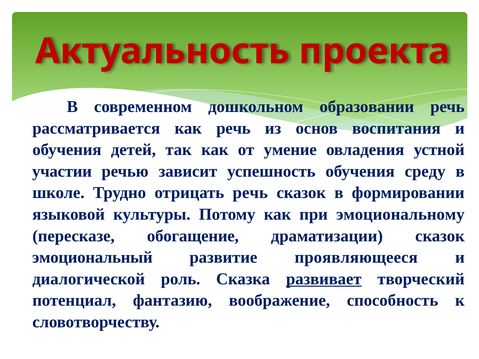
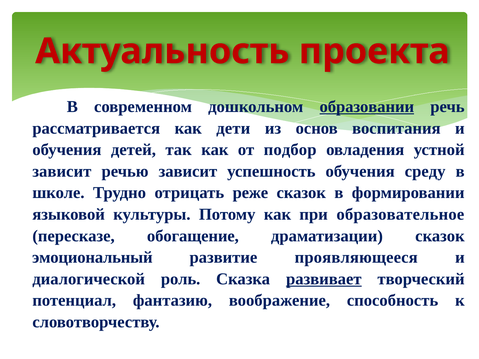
образовании underline: none -> present (367, 107)
как речь: речь -> дети (233, 128)
умение: умение -> подбор (290, 150)
участии: участии -> зависит (62, 171)
отрицать речь: речь -> реже (250, 193)
эмоциональному: эмоциональному -> образовательное (400, 214)
